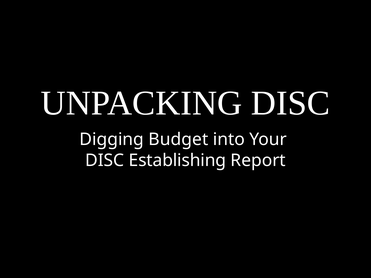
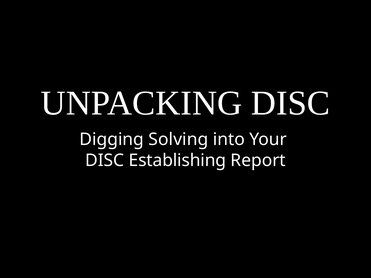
Budget: Budget -> Solving (178, 140)
